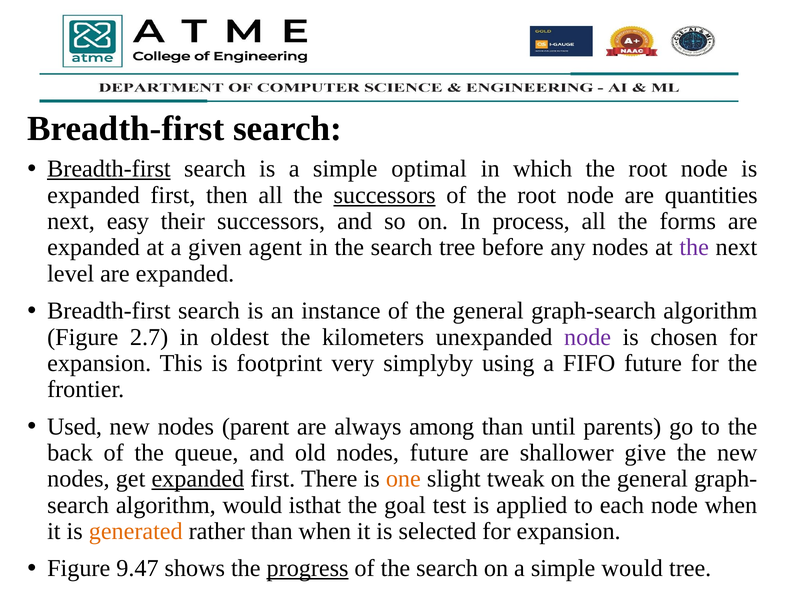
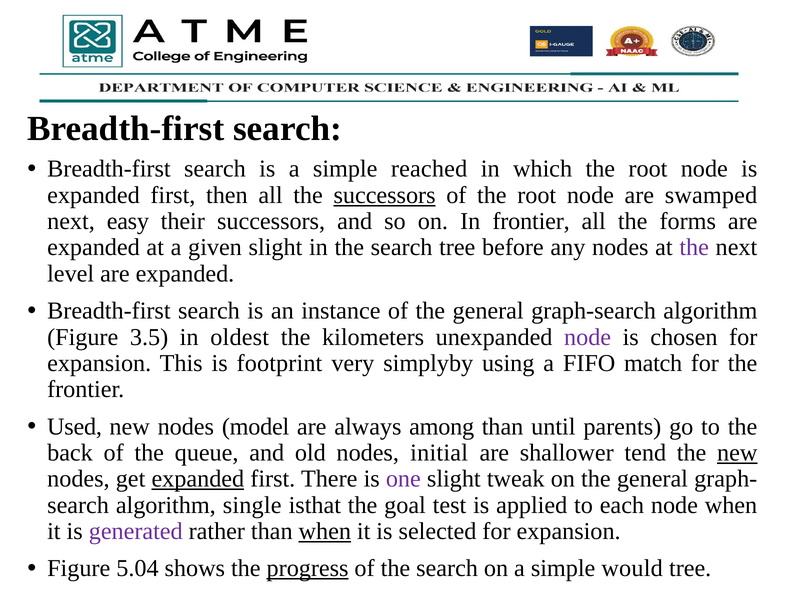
Breadth-first underline: present -> none (109, 169)
optimal: optimal -> reached (429, 169)
quantities: quantities -> swamped (711, 195)
In process: process -> frontier (531, 221)
given agent: agent -> slight (275, 247)
2.7: 2.7 -> 3.5 (149, 337)
FIFO future: future -> match (653, 363)
parent: parent -> model (256, 426)
nodes future: future -> initial (439, 453)
give: give -> tend (645, 453)
new underline: none -> present (737, 453)
one colour: orange -> purple (403, 479)
algorithm would: would -> single (252, 505)
generated colour: orange -> purple (136, 531)
when underline: none -> present (325, 531)
9.47: 9.47 -> 5.04 (137, 568)
